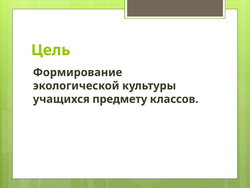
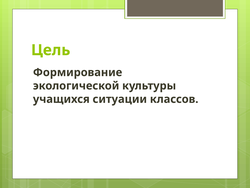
предмету: предмету -> ситуации (120, 99)
